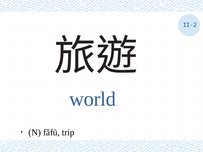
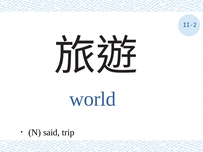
fǎfū: fǎfū -> said (51, 133)
